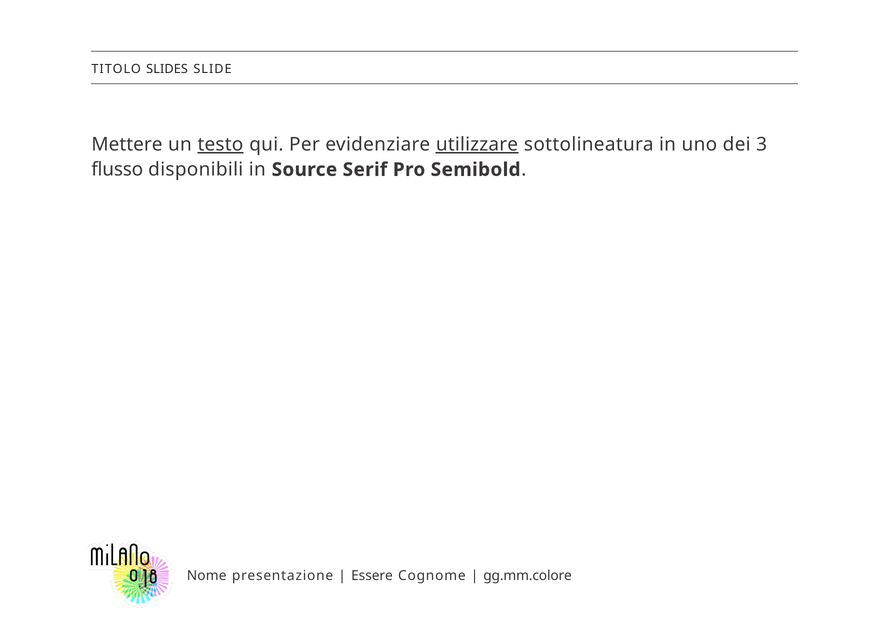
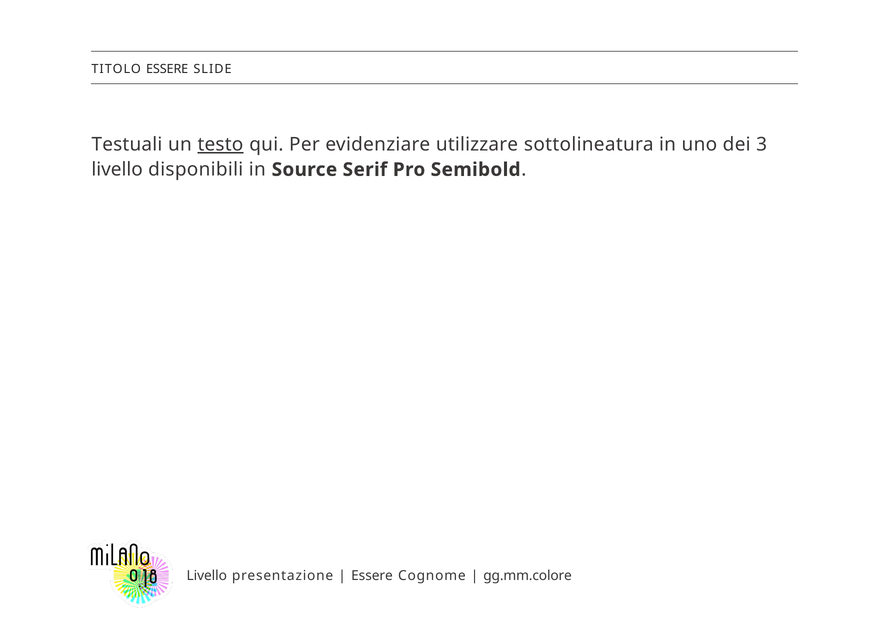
TITOLO SLIDES: SLIDES -> ESSERE (167, 69)
Mettere: Mettere -> Testuali (127, 145)
utilizzare underline: present -> none (477, 145)
flusso: flusso -> livello (117, 170)
Nome: Nome -> Livello (207, 576)
